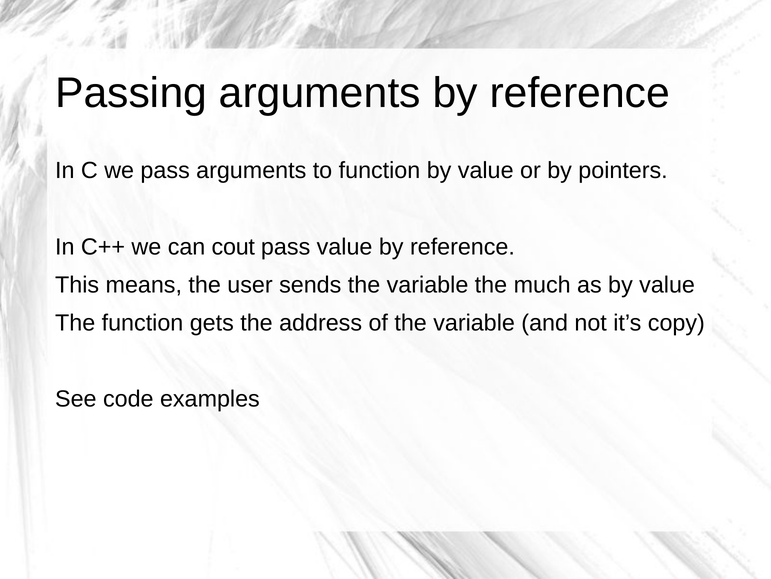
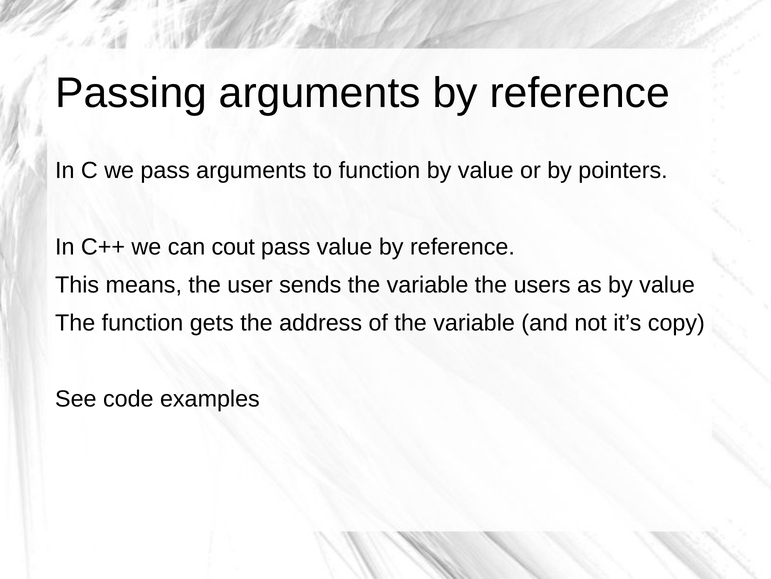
much: much -> users (542, 285)
